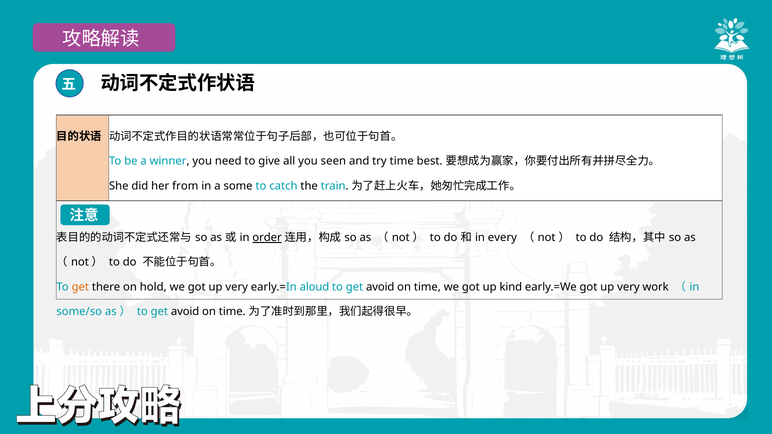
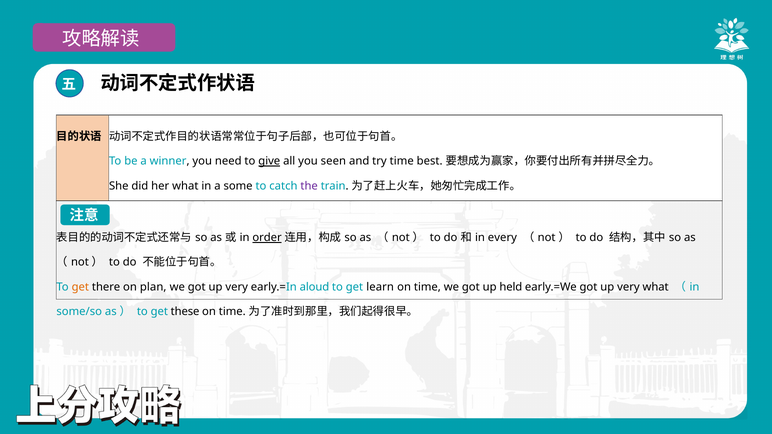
give underline: none -> present (269, 161)
her from: from -> what (185, 186)
the colour: black -> purple (309, 186)
hold: hold -> plan (153, 287)
avoid: avoid -> learn (380, 287)
kind: kind -> held (511, 287)
very work: work -> what (656, 287)
avoid: avoid -> these (185, 312)
